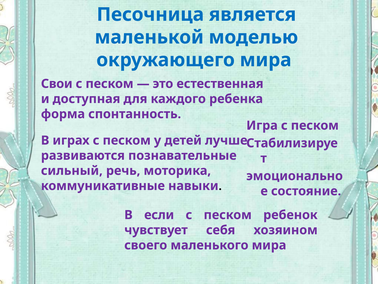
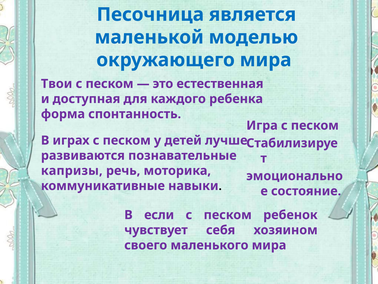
Свои: Свои -> Твои (57, 84)
сильный: сильный -> капризы (72, 170)
